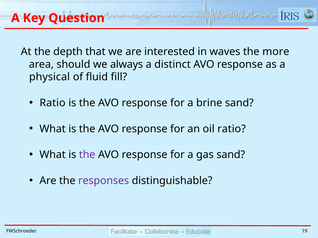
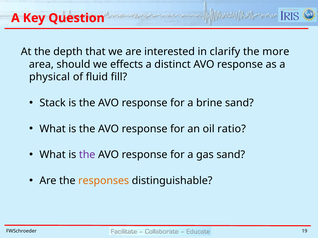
waves: waves -> clarify (225, 52)
always: always -> effects (127, 64)
Ratio: Ratio -> Stack (53, 103)
responses colour: purple -> orange (104, 181)
